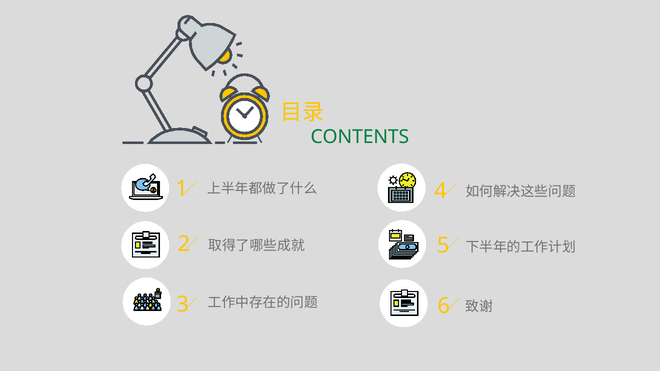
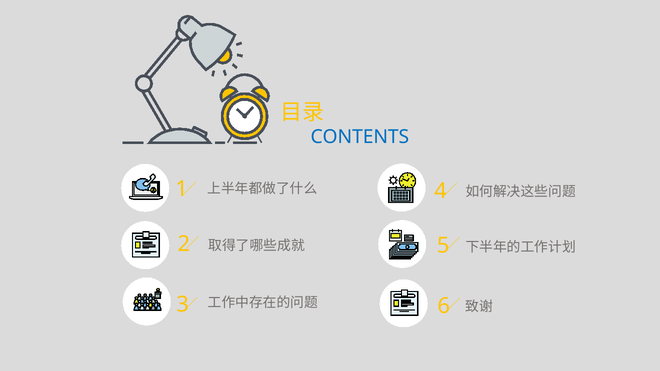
CONTENTS colour: green -> blue (360, 137)
